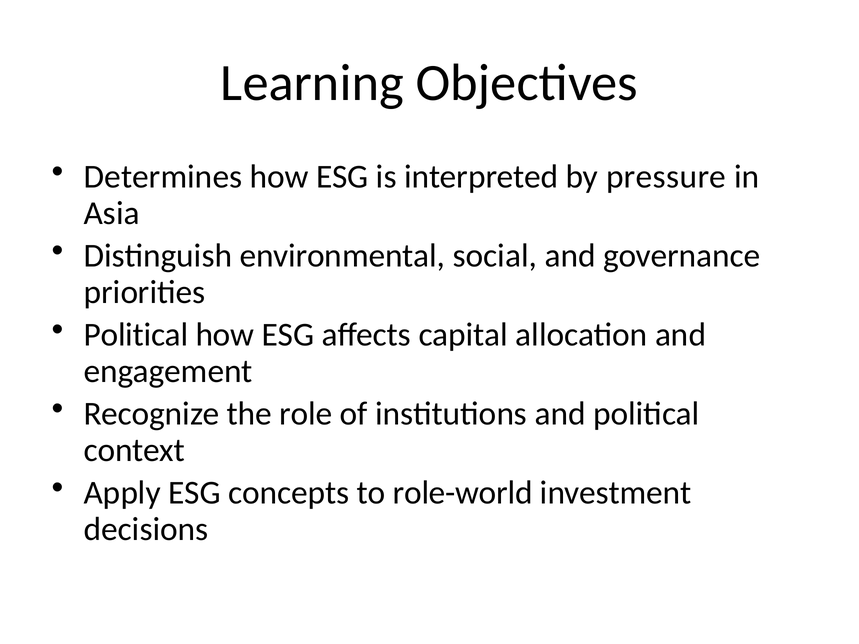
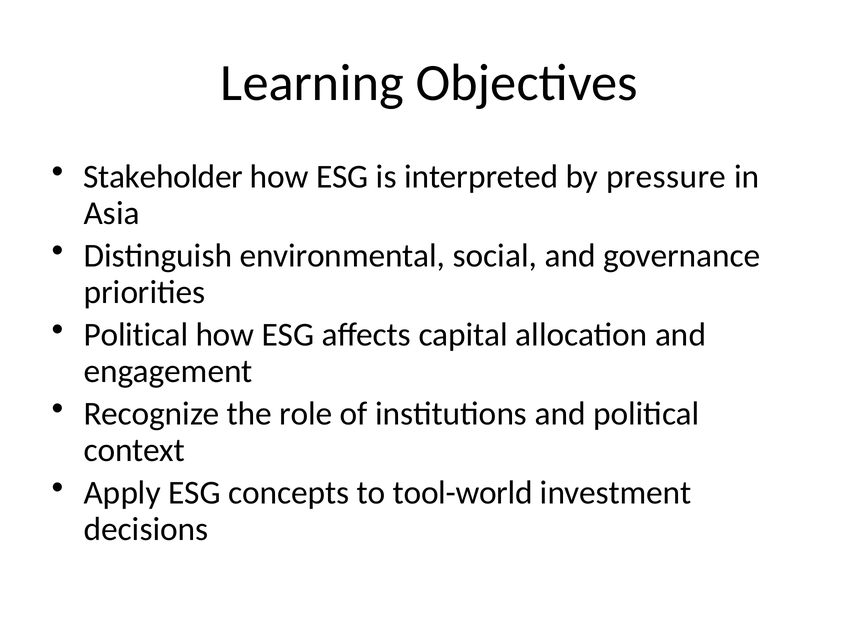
Determines: Determines -> Stakeholder (163, 177)
role-world: role-world -> tool-world (463, 493)
